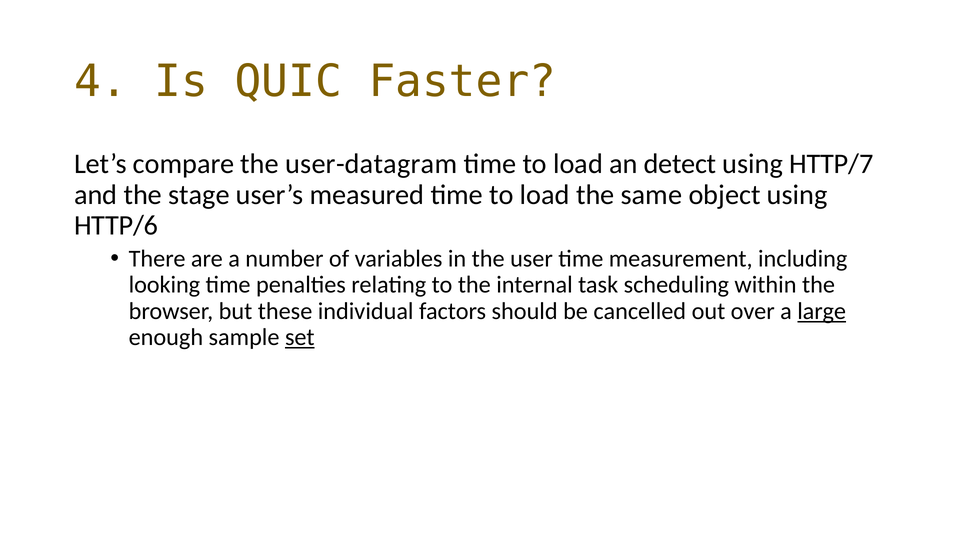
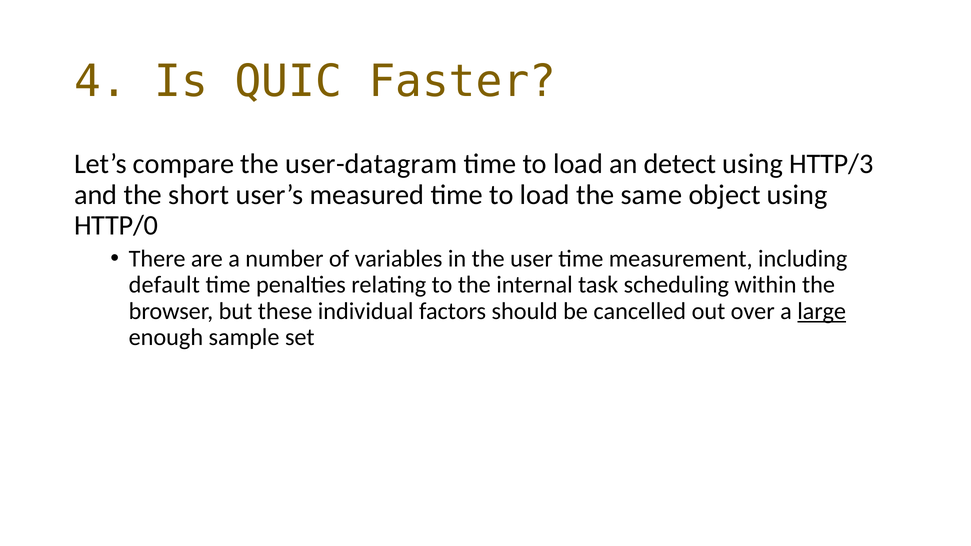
HTTP/7: HTTP/7 -> HTTP/3 (831, 164)
stage: stage -> short (199, 195)
HTTP/6: HTTP/6 -> HTTP/0 (116, 225)
looking: looking -> default (164, 285)
set underline: present -> none (300, 337)
